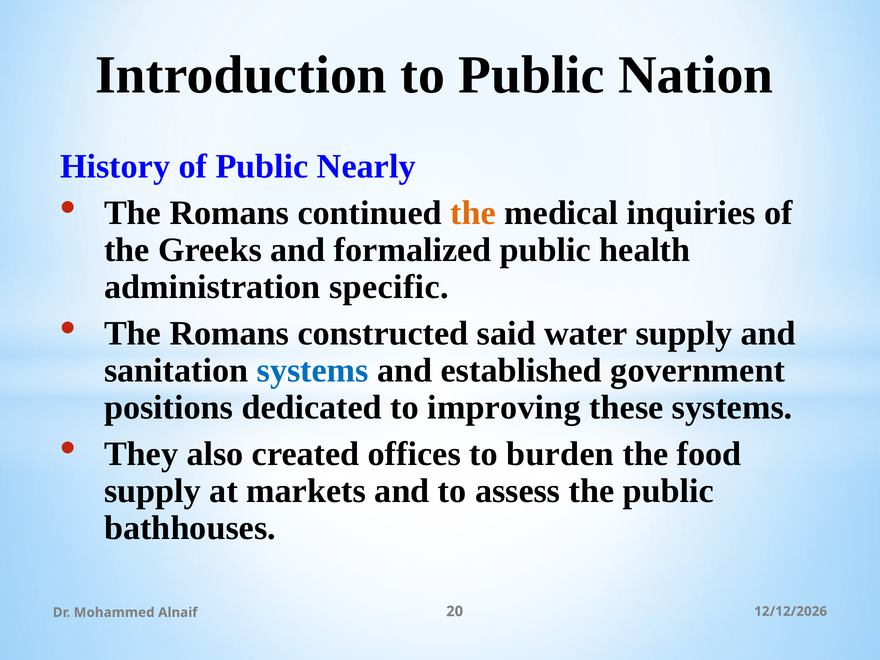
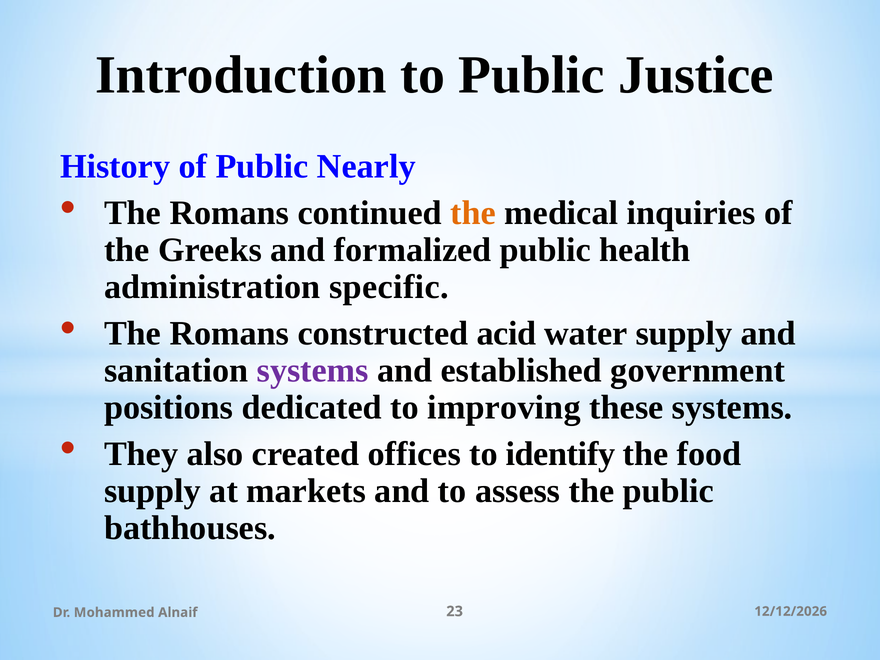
Nation: Nation -> Justice (696, 75)
said: said -> acid (506, 333)
systems colour: blue -> purple (313, 370)
burden: burden -> identify (560, 454)
20: 20 -> 23 (455, 611)
